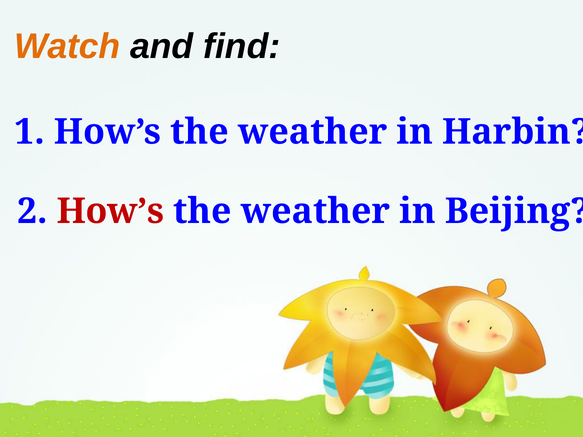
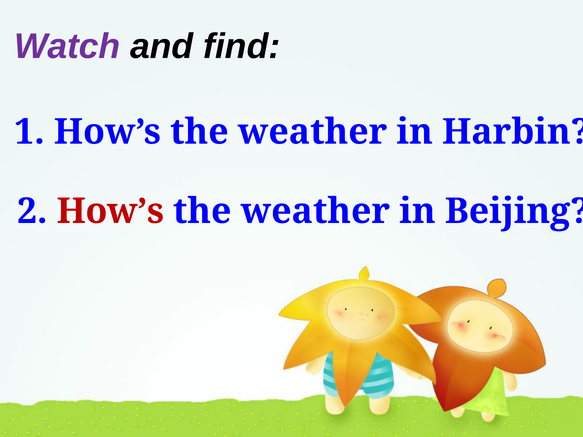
Watch colour: orange -> purple (67, 46)
